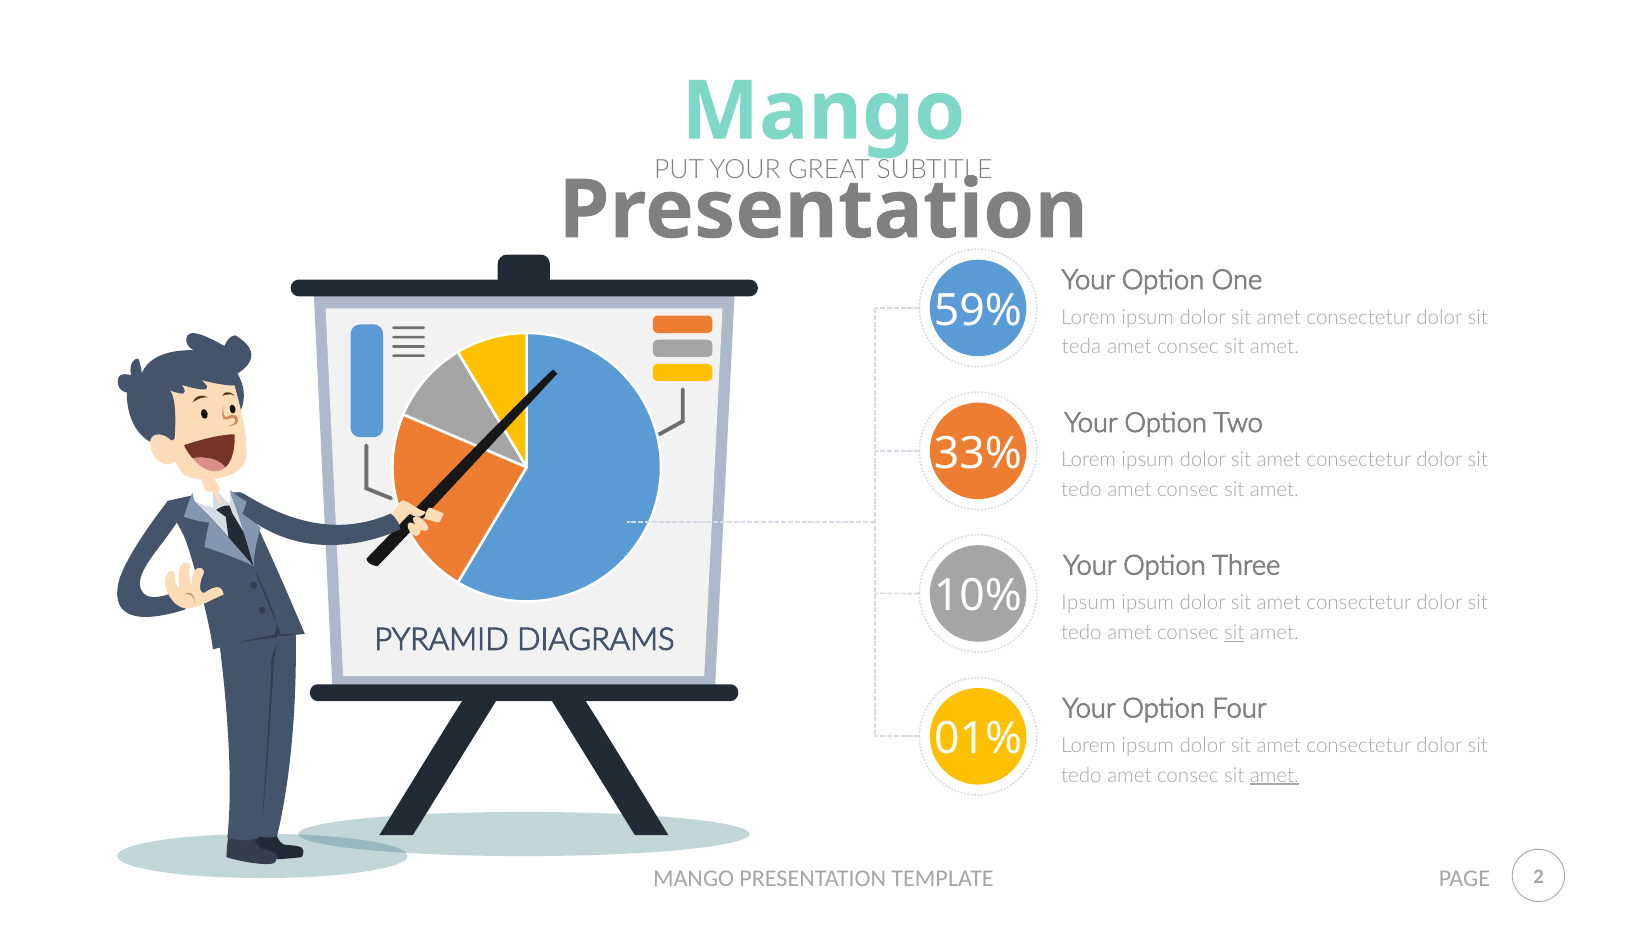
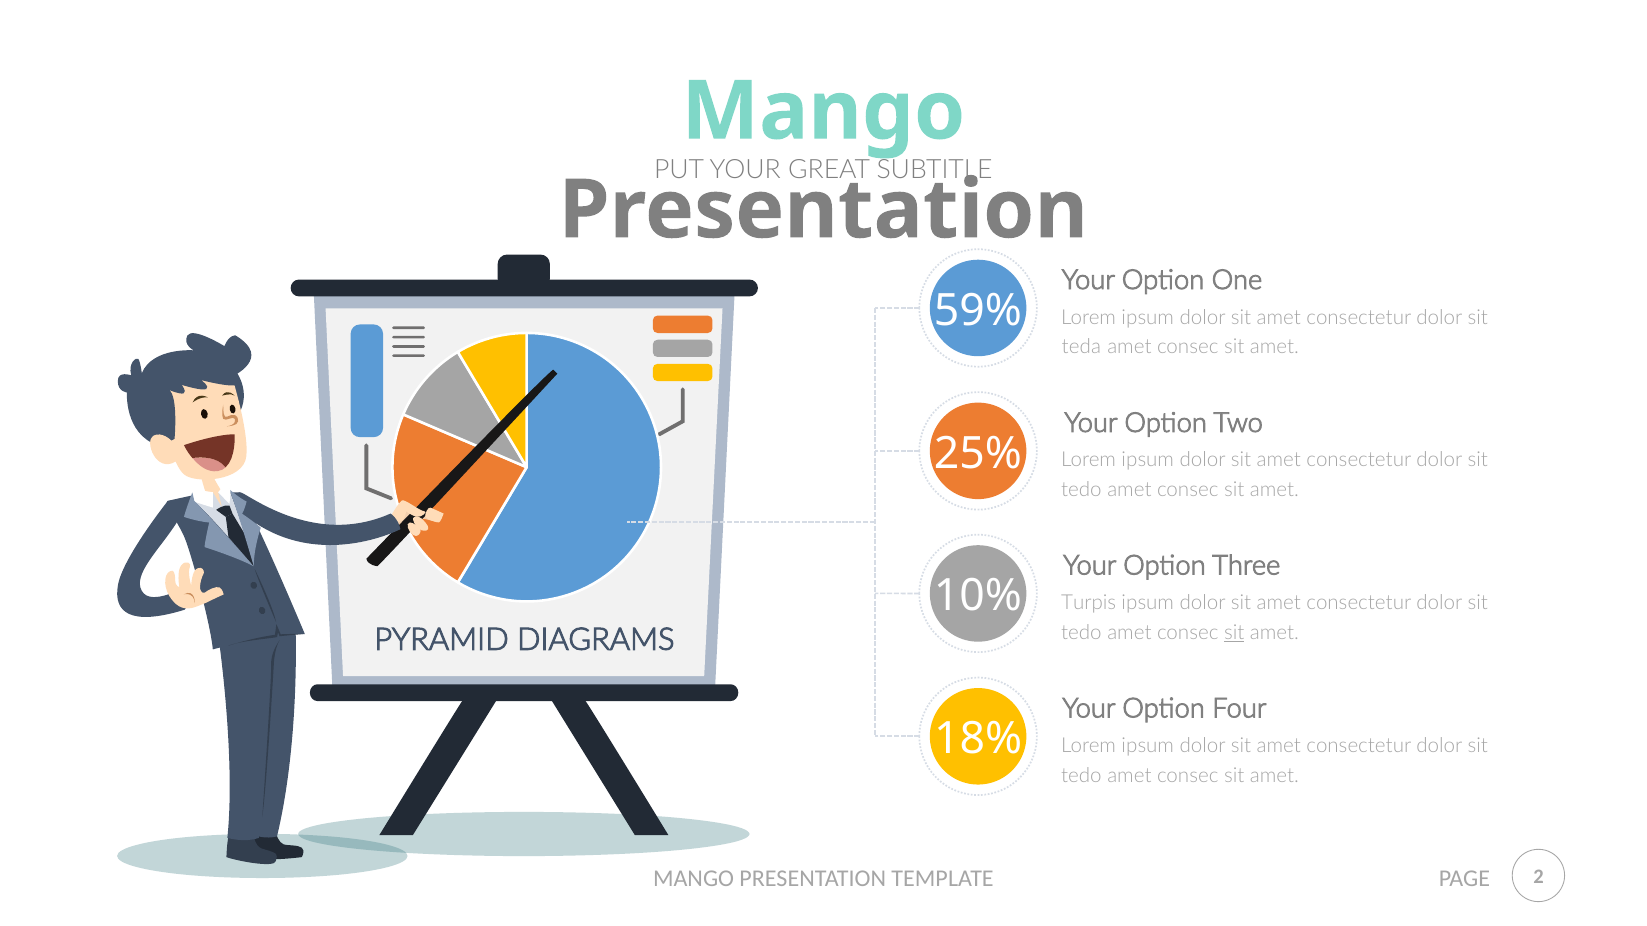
33%: 33% -> 25% (978, 454)
Ipsum: Ipsum -> Turpis (1089, 603)
01%: 01% -> 18% (978, 739)
amet underline: present -> none (1274, 776)
